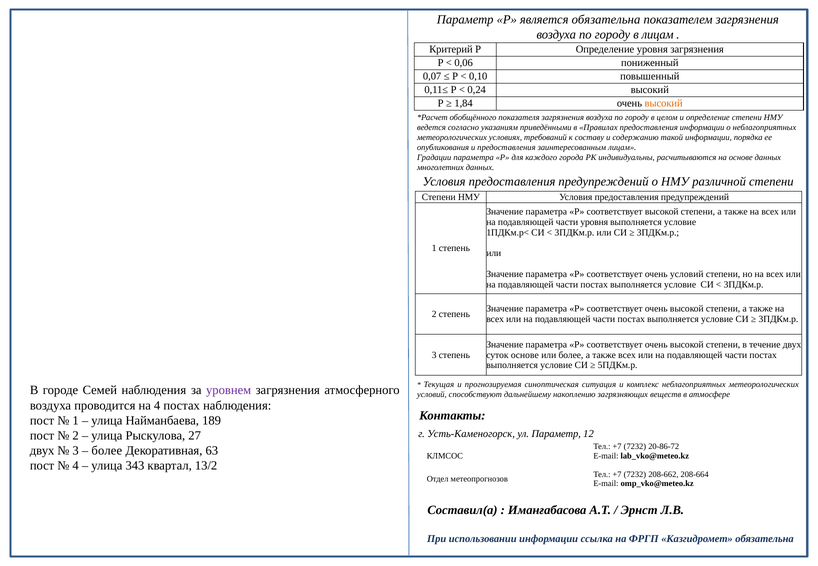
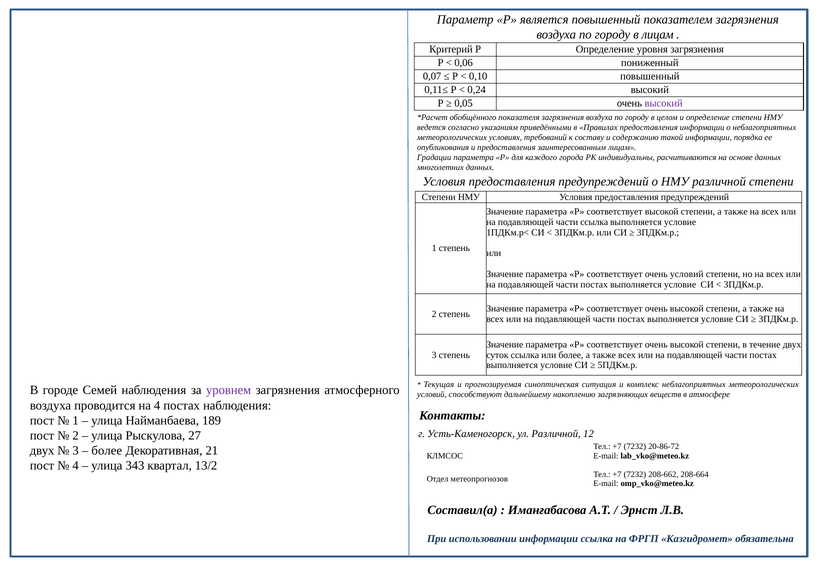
является обязательна: обязательна -> повышенный (606, 20)
1,84: 1,84 -> 0,05 (464, 103)
высокий colour: orange -> purple (664, 103)
части уровня: уровня -> ссылка (594, 222)
суток основе: основе -> ссылка (525, 355)
ул Параметр: Параметр -> Различной (556, 434)
63: 63 -> 21 (212, 451)
